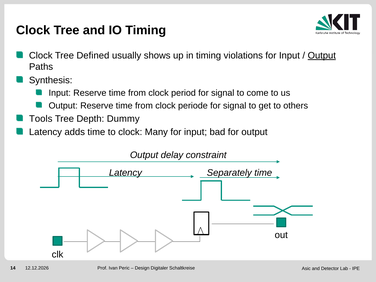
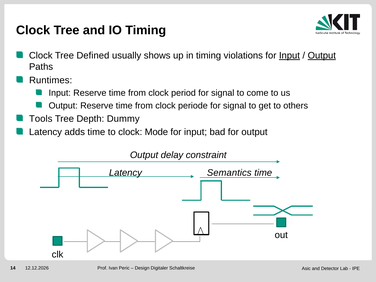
Input underline: none -> present (289, 56)
Synthesis: Synthesis -> Runtimes (51, 80)
Many: Many -> Mode (156, 132)
Separately: Separately -> Semantics (229, 173)
